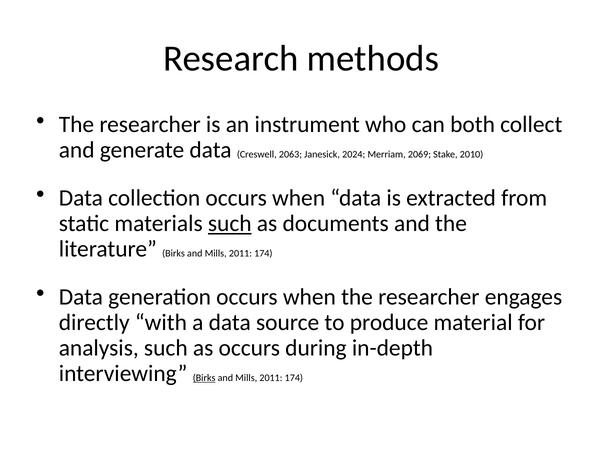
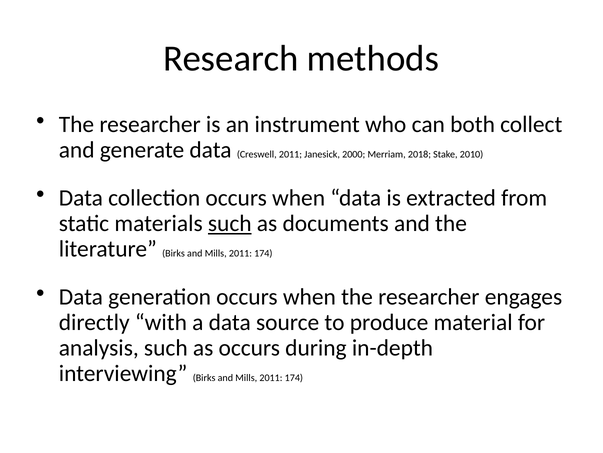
Creswell 2063: 2063 -> 2011 (290, 154)
2024: 2024 -> 2000 (354, 154)
2069: 2069 -> 2018 (419, 154)
Birks underline: present -> none (204, 377)
